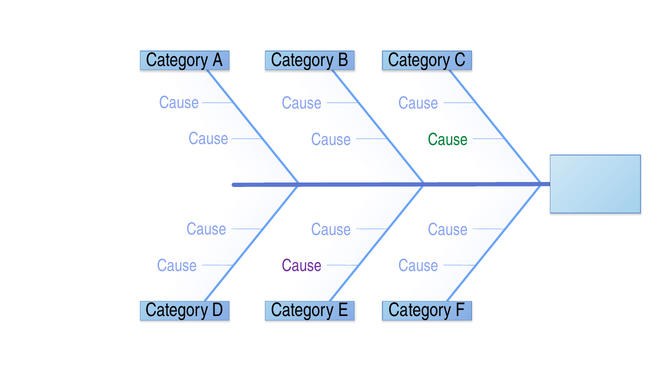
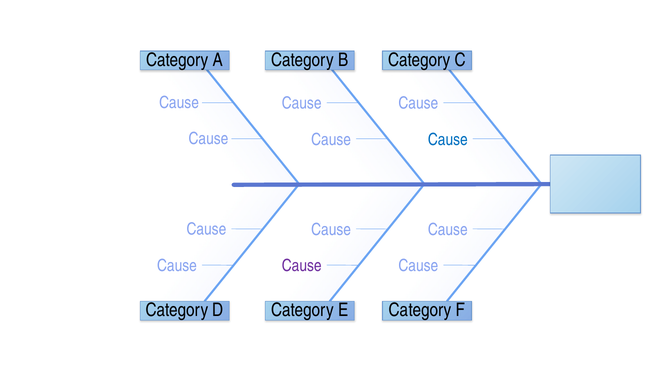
Cause colour: green -> blue (448, 139)
